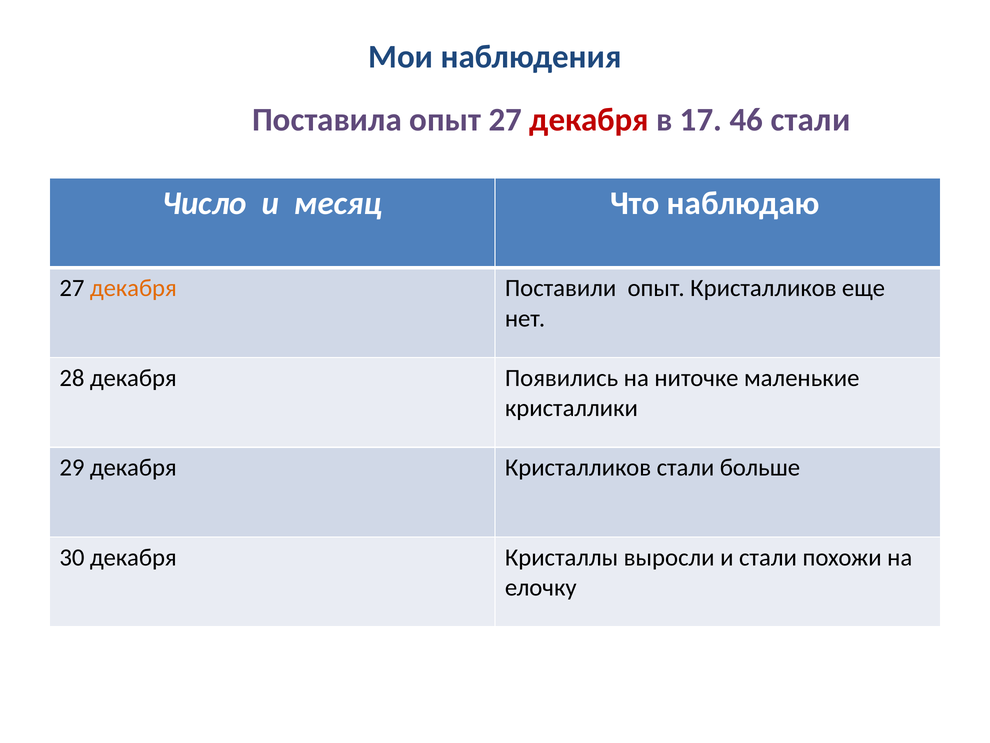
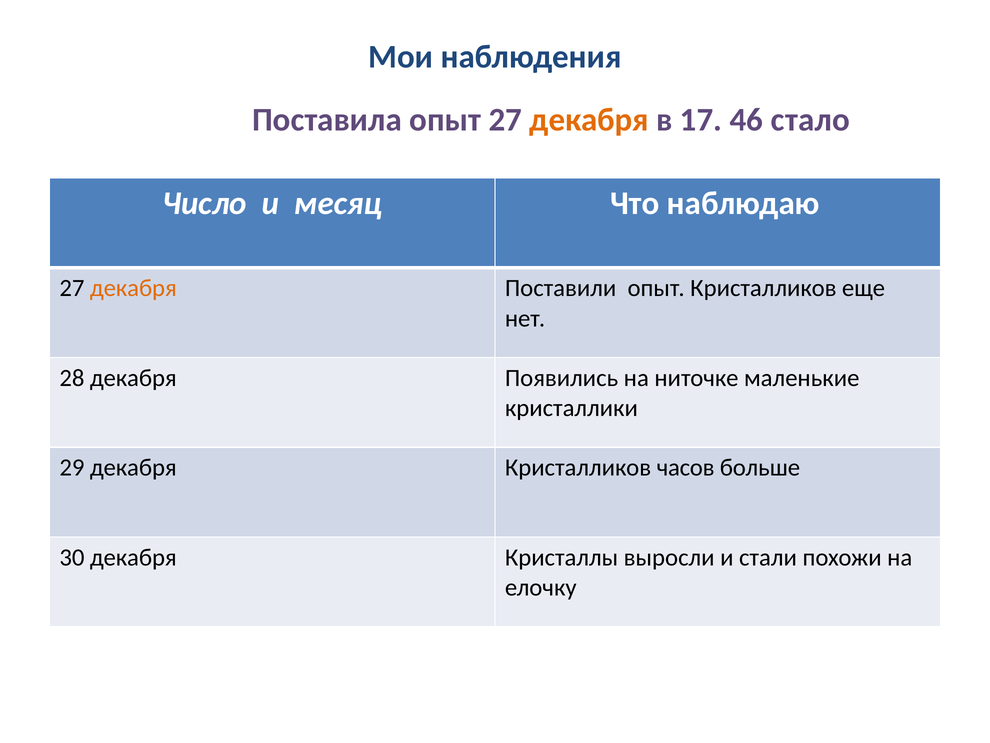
декабря colour: red -> orange (589, 120)
46 стали: стали -> стало (811, 120)
Кристалликов стали: стали -> часов (686, 467)
